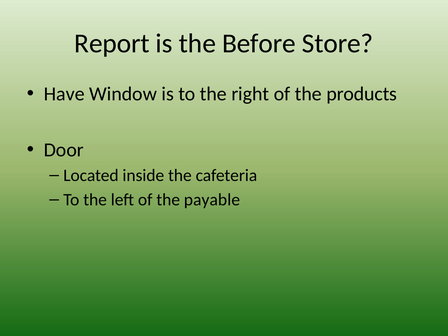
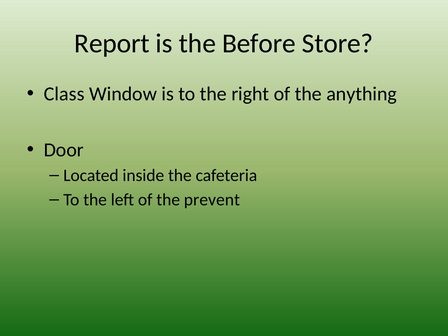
Have: Have -> Class (64, 94)
products: products -> anything (362, 94)
payable: payable -> prevent (212, 200)
